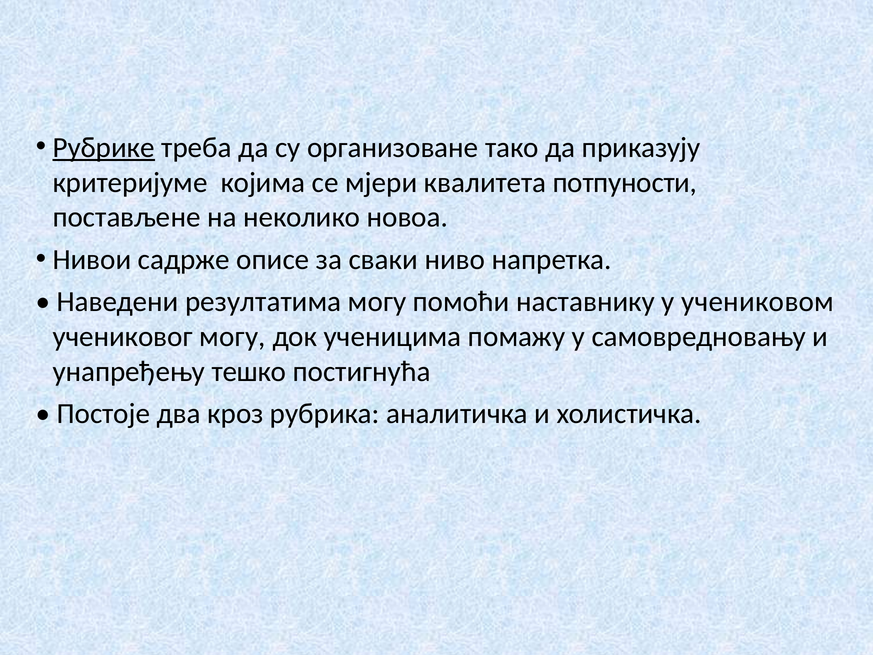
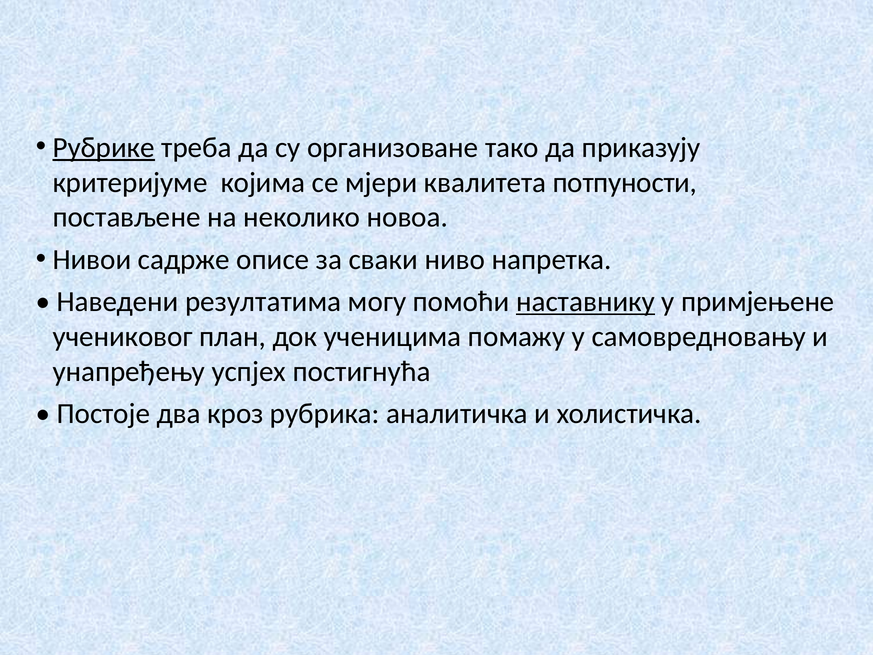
наставнику underline: none -> present (586, 302)
учениковом: учениковом -> примјењене (758, 302)
учениковог могу: могу -> план (233, 337)
тешко: тешко -> успјех (249, 372)
